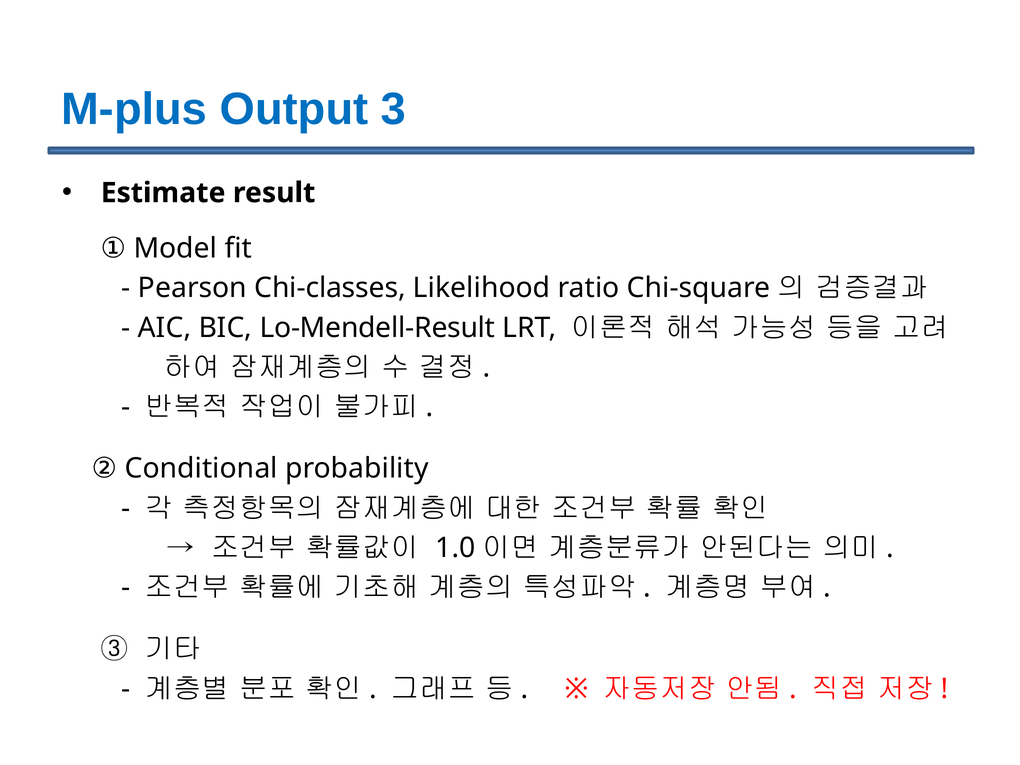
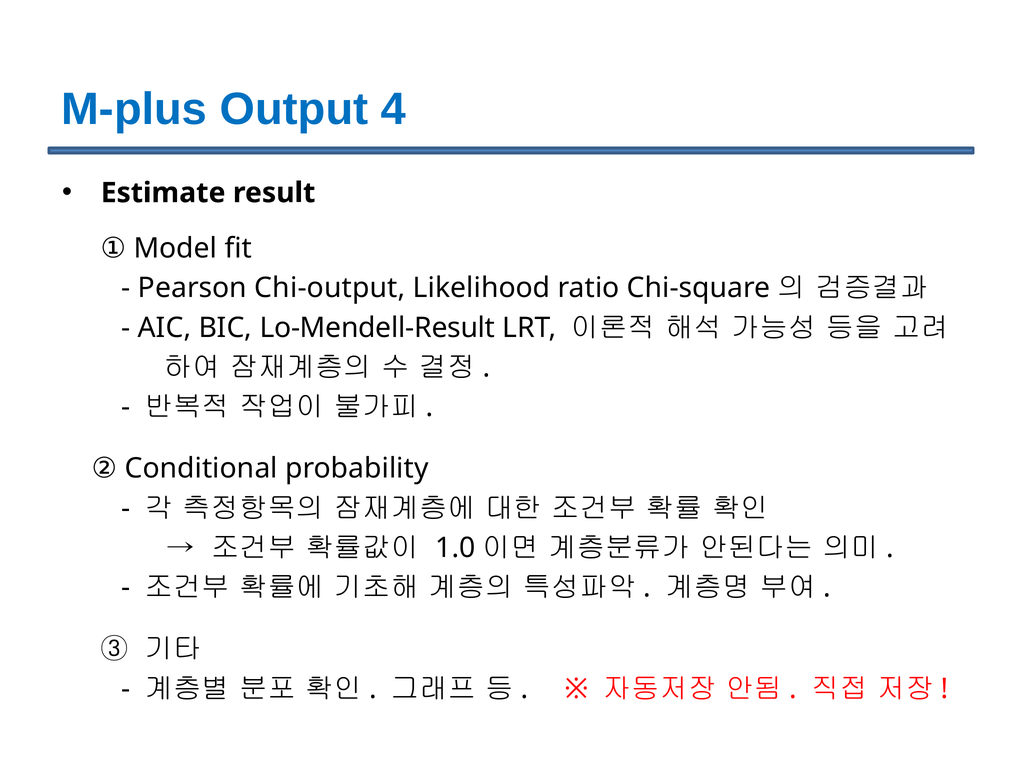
3: 3 -> 4 (393, 109)
Chi-classes: Chi-classes -> Chi-output (330, 288)
